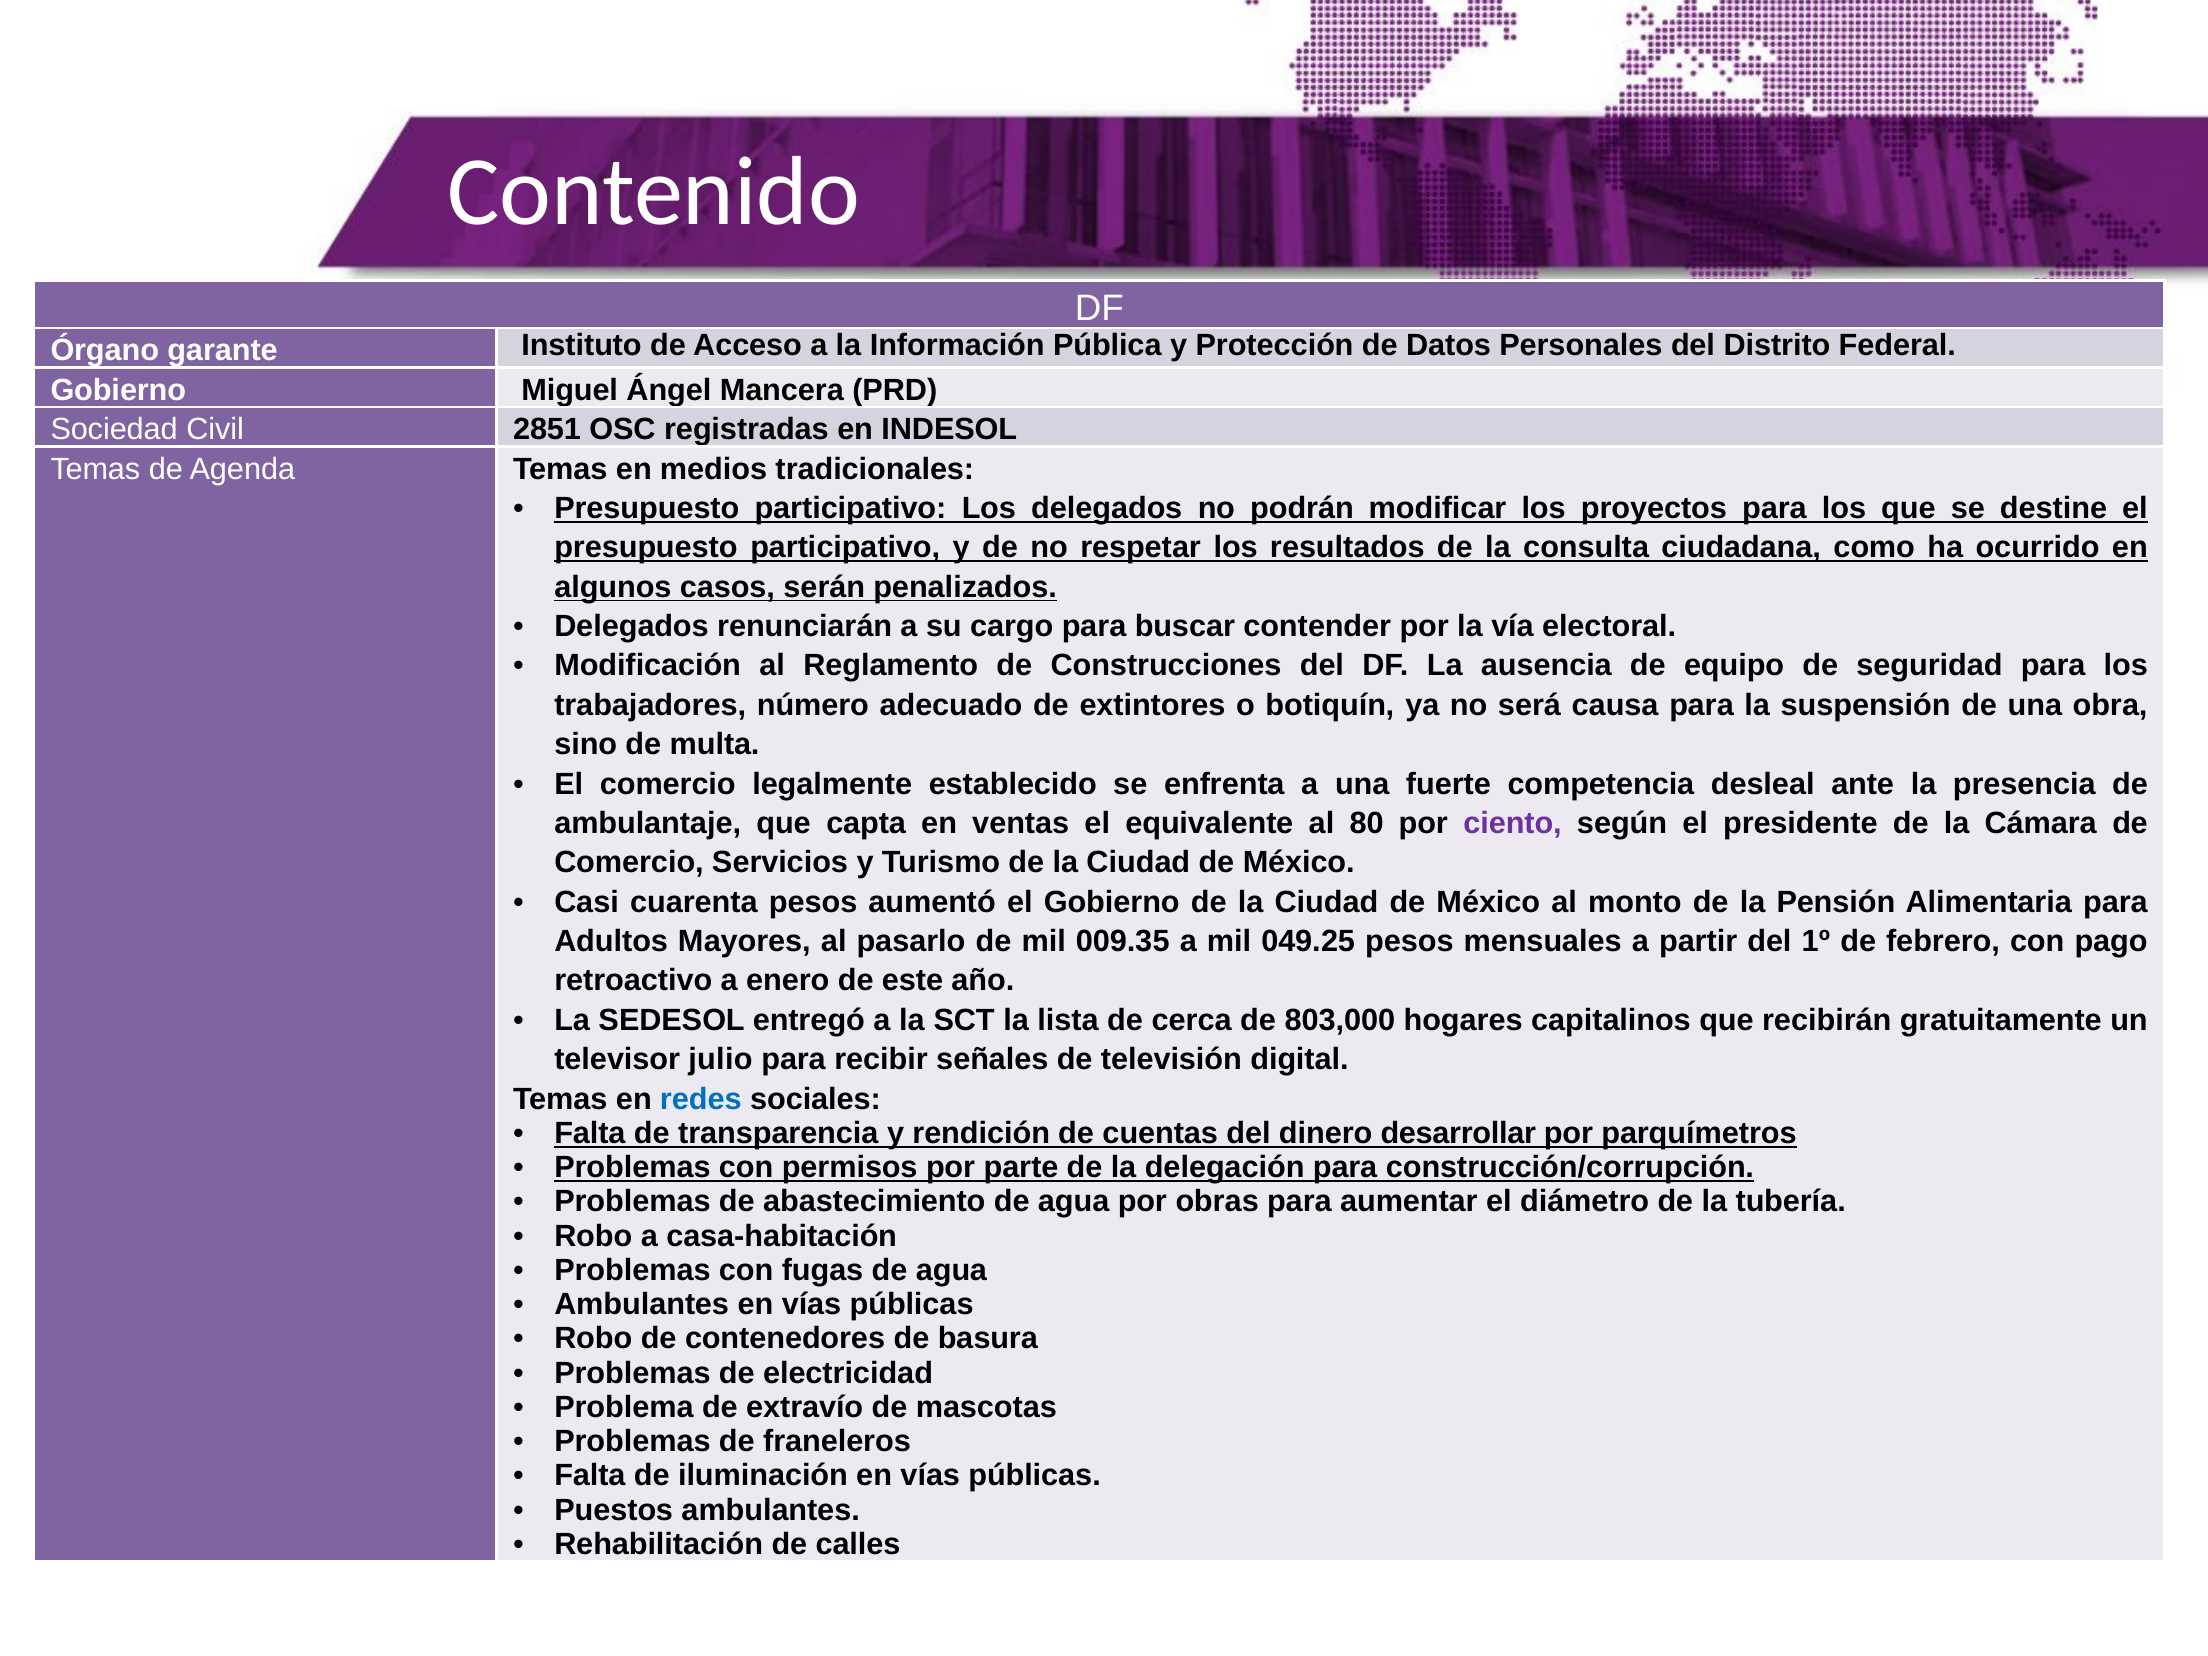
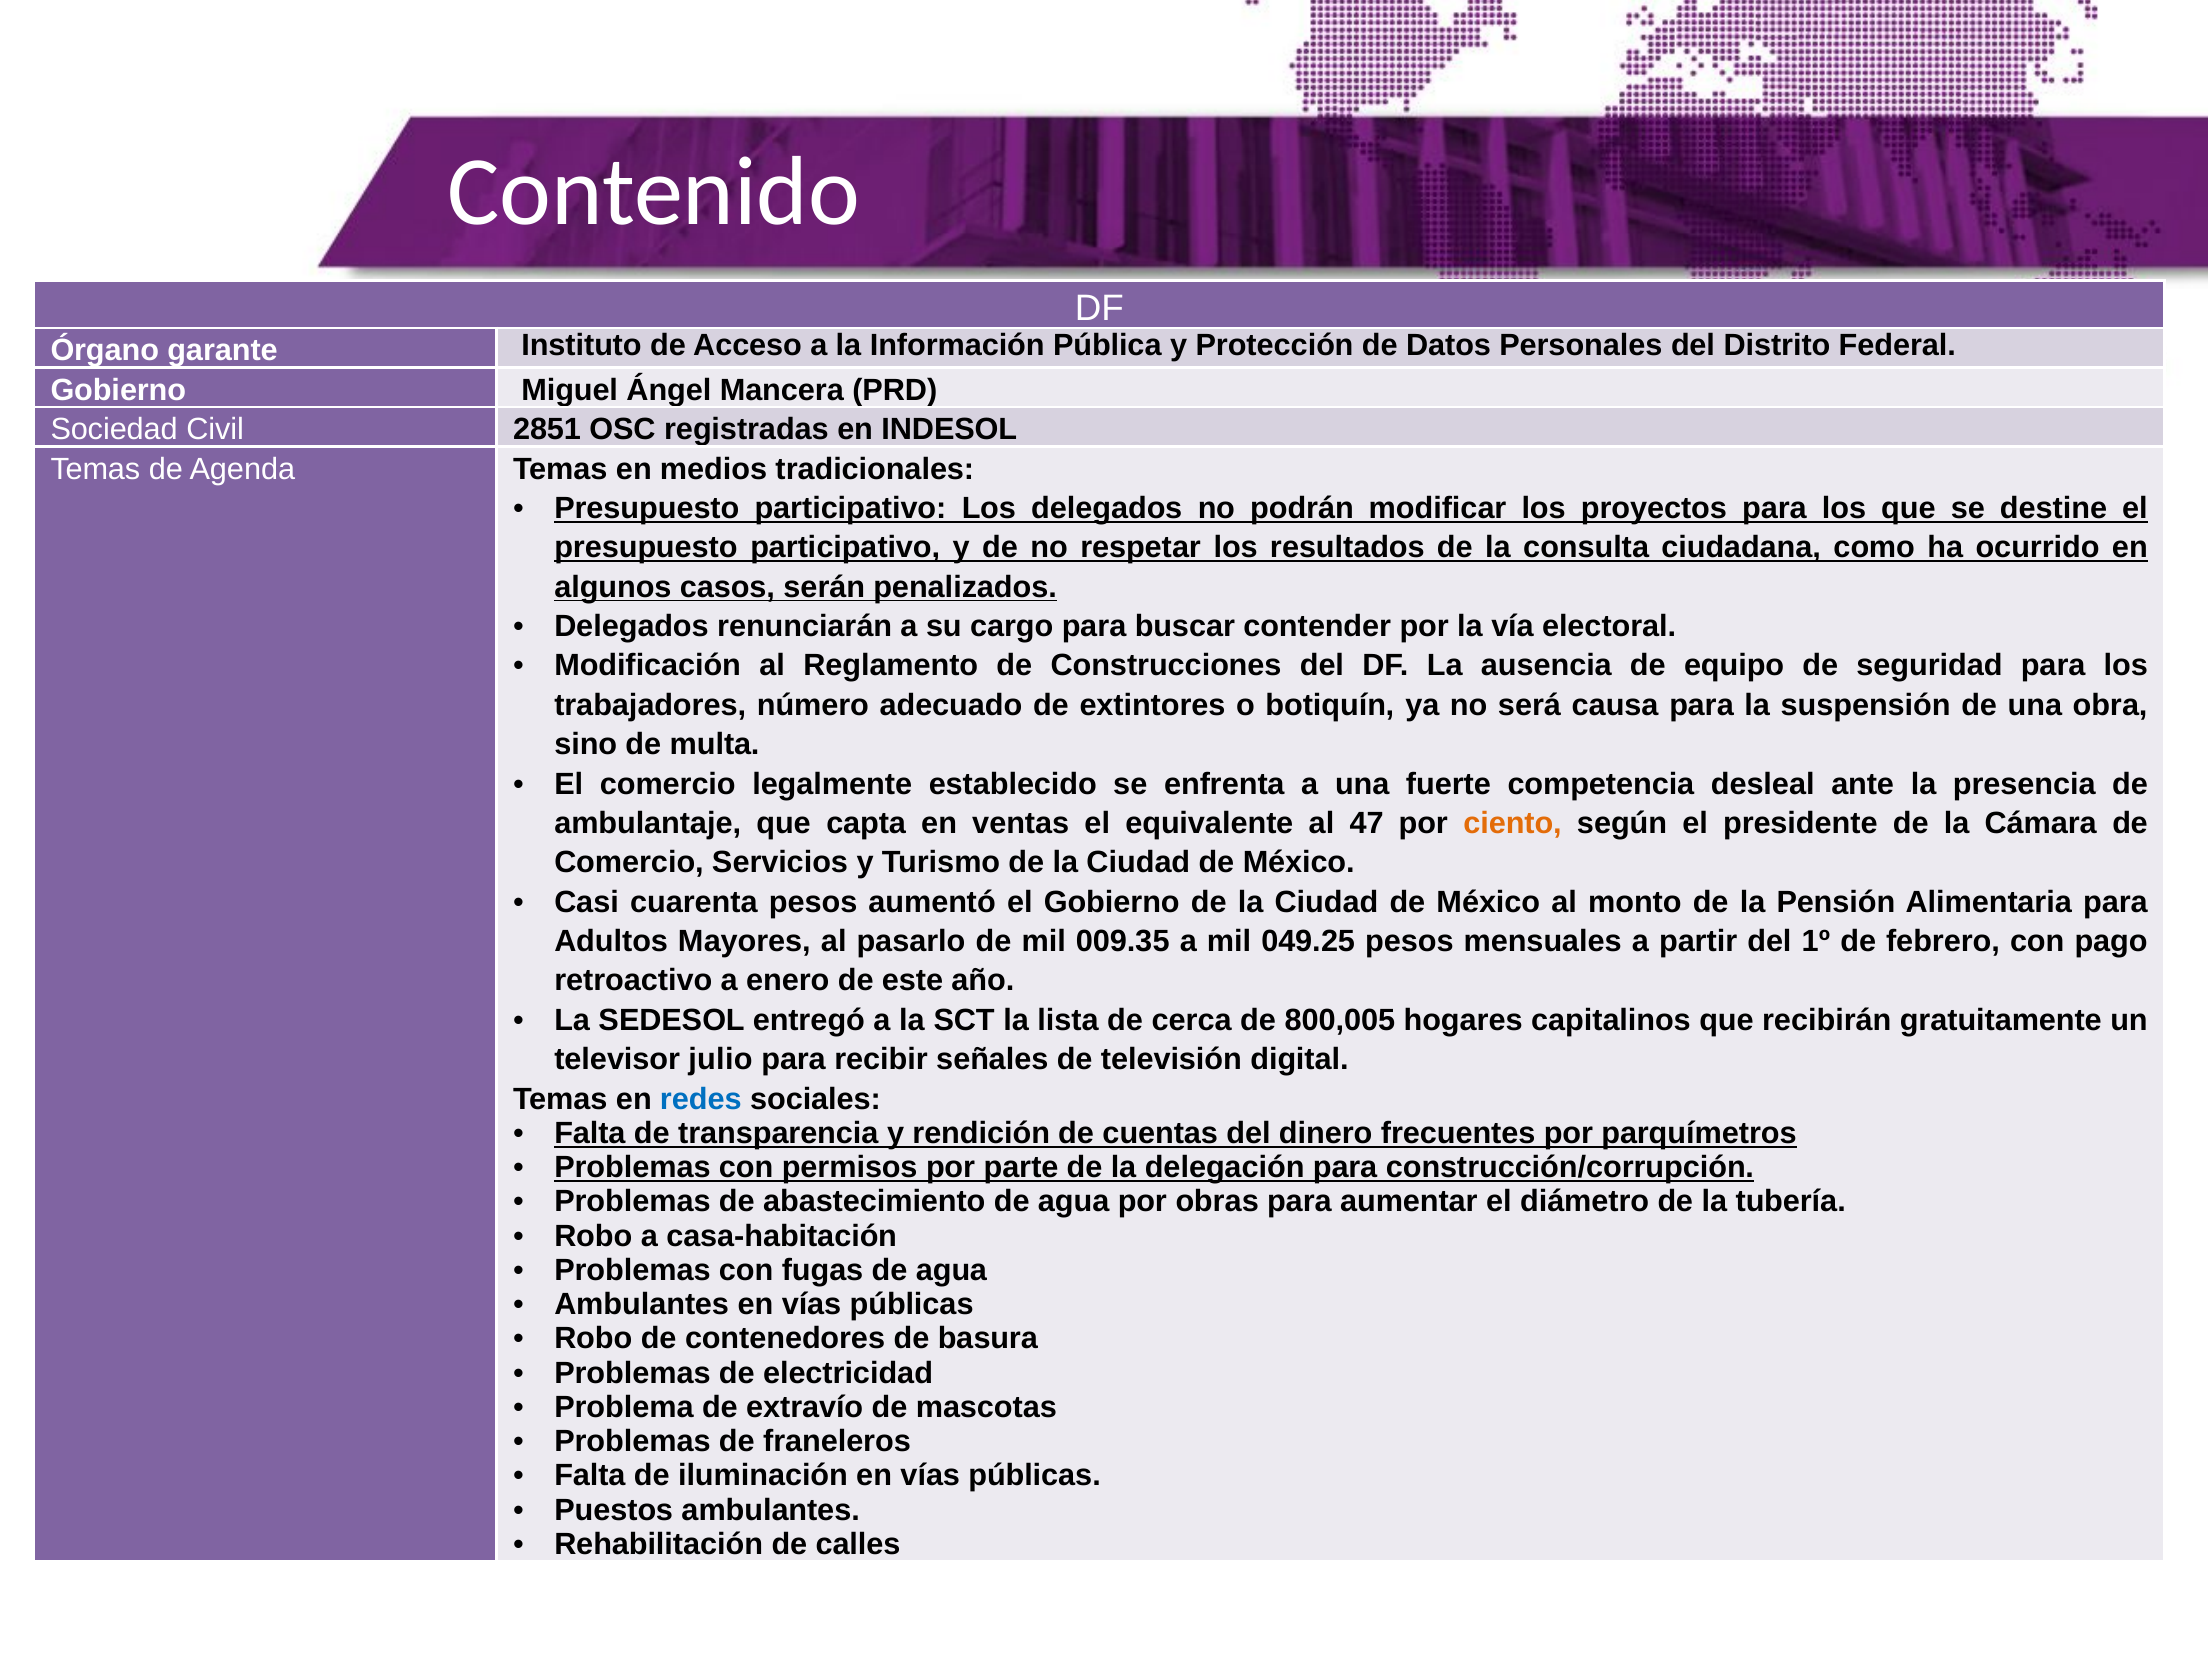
80: 80 -> 47 (1367, 823)
ciento colour: purple -> orange (1513, 823)
803,000: 803,000 -> 800,005 (1340, 1020)
desarrollar: desarrollar -> frecuentes (1458, 1133)
